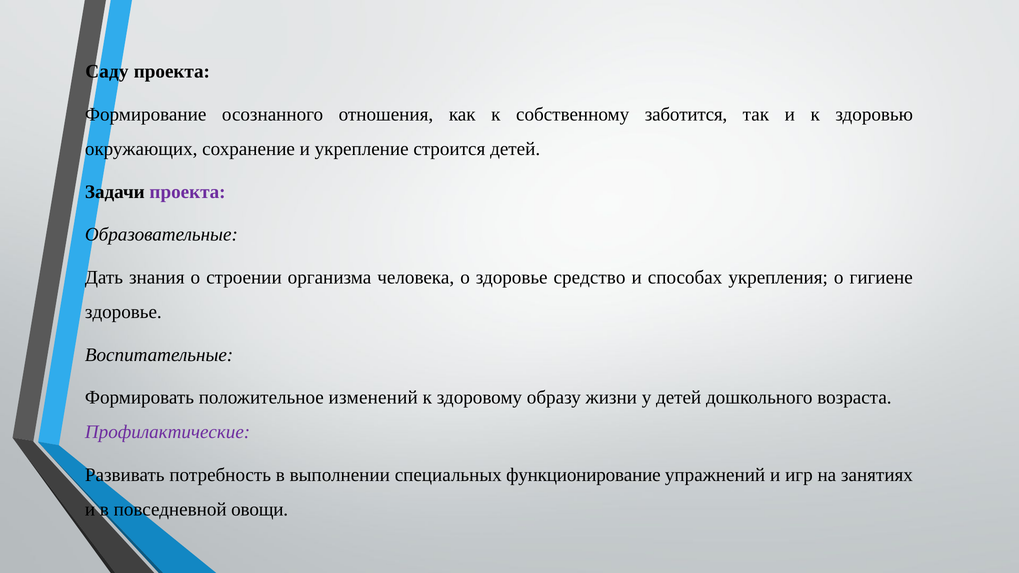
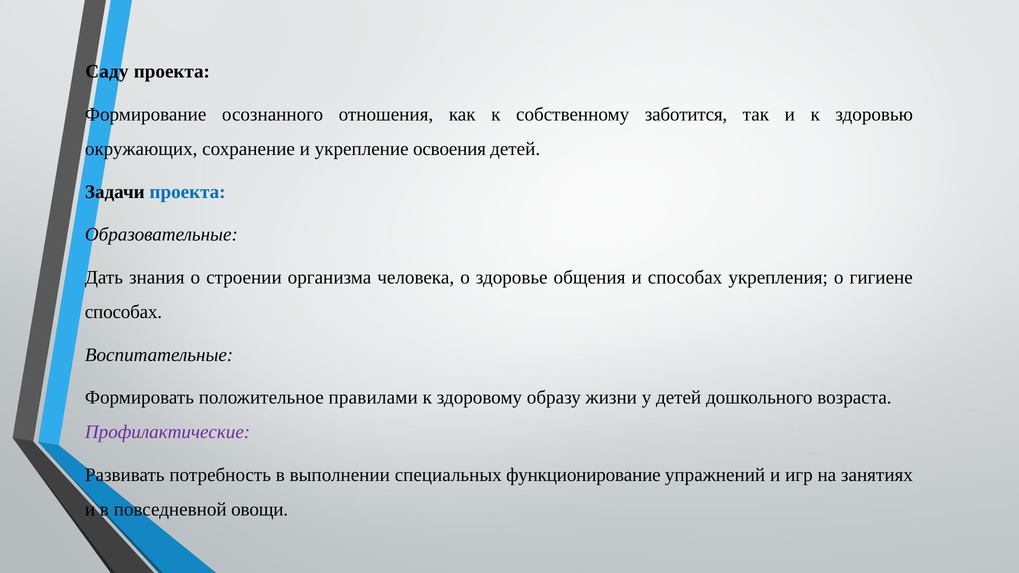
строится: строится -> освоения (450, 149)
проекта colour: purple -> blue (188, 192)
средство: средство -> общения (590, 278)
здоровье: здоровье -> способах (123, 312)
изменений: изменений -> правилами (373, 398)
